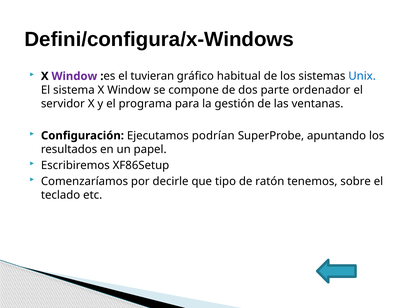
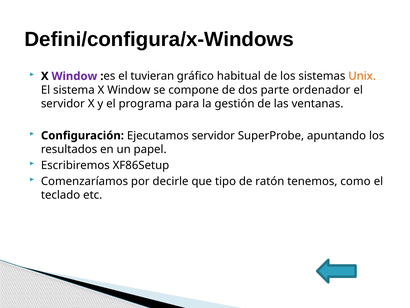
Unix colour: blue -> orange (362, 76)
Ejecutamos podrían: podrían -> servidor (213, 135)
sobre: sobre -> como (356, 181)
